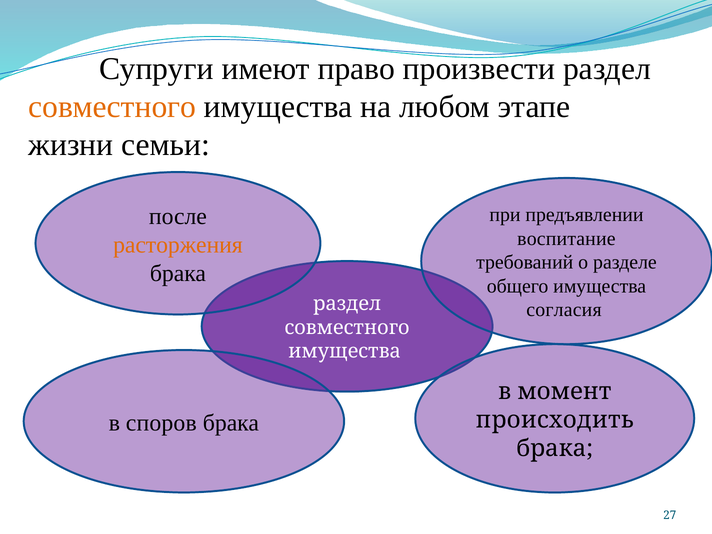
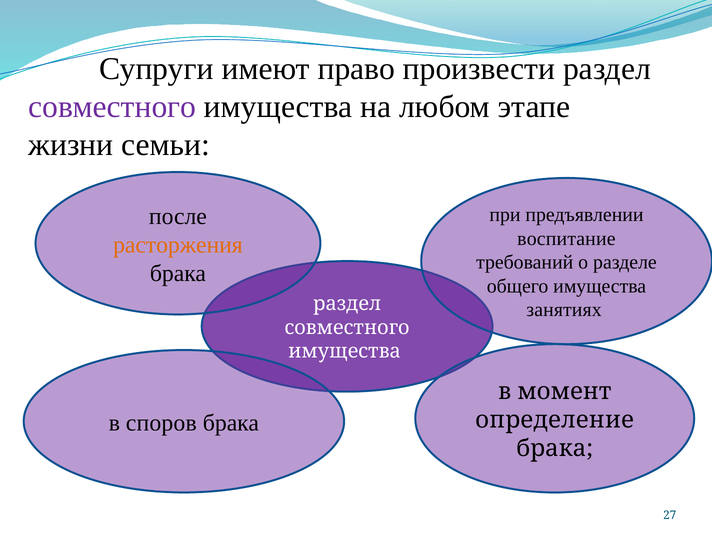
совместного colour: orange -> purple (112, 107)
согласия: согласия -> занятиях (564, 310)
происходить: происходить -> определение (555, 420)
